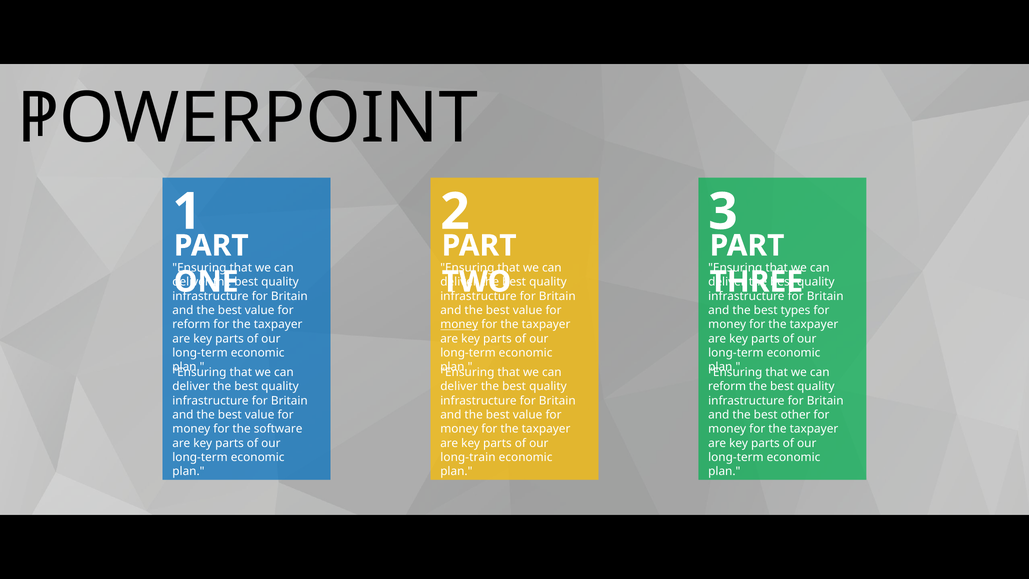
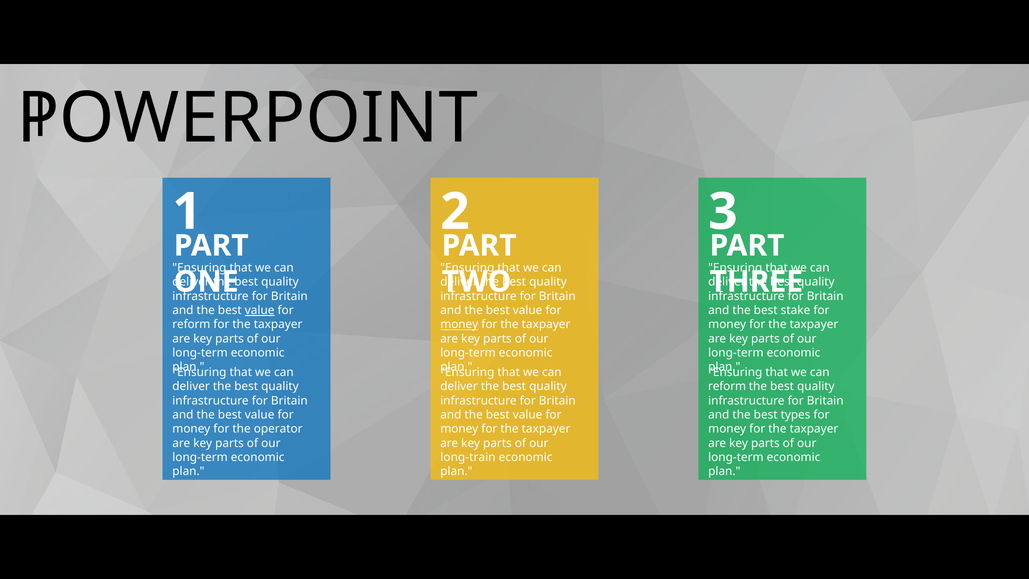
value underline: none -> present (260, 310)
types: types -> stake (795, 310)
other: other -> types (796, 415)
software: software -> operator (278, 429)
